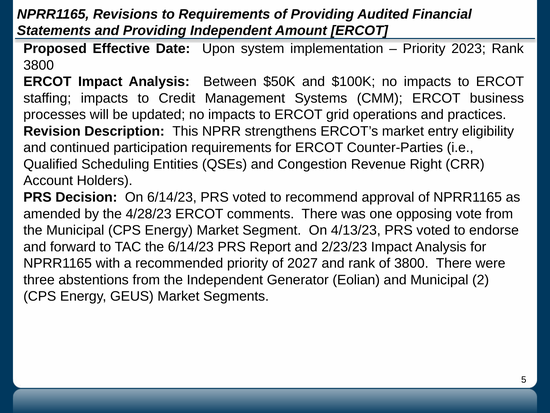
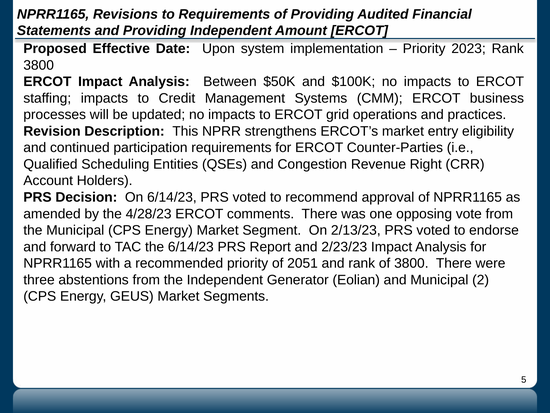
4/13/23: 4/13/23 -> 2/13/23 (356, 230)
2027: 2027 -> 2051 (303, 263)
